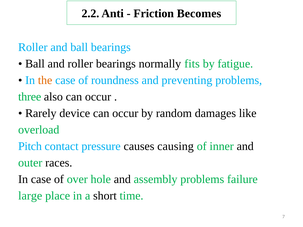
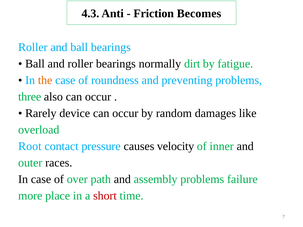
2.2: 2.2 -> 4.3 (90, 14)
fits: fits -> dirt (192, 64)
Pitch: Pitch -> Root (30, 146)
causing: causing -> velocity (176, 146)
hole: hole -> path (101, 179)
large: large -> more (30, 196)
short colour: black -> red (105, 196)
